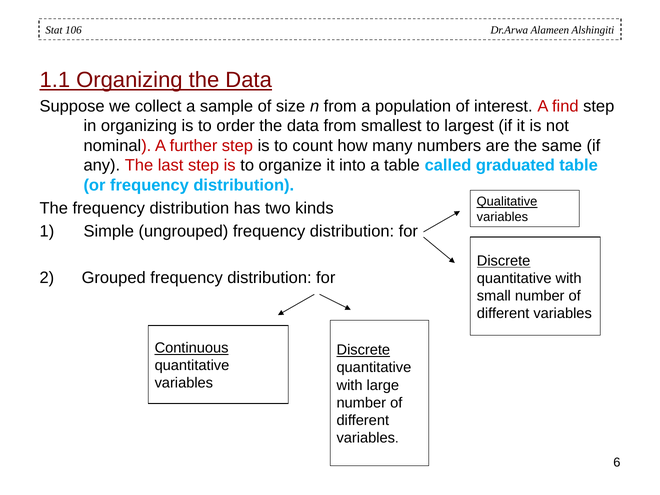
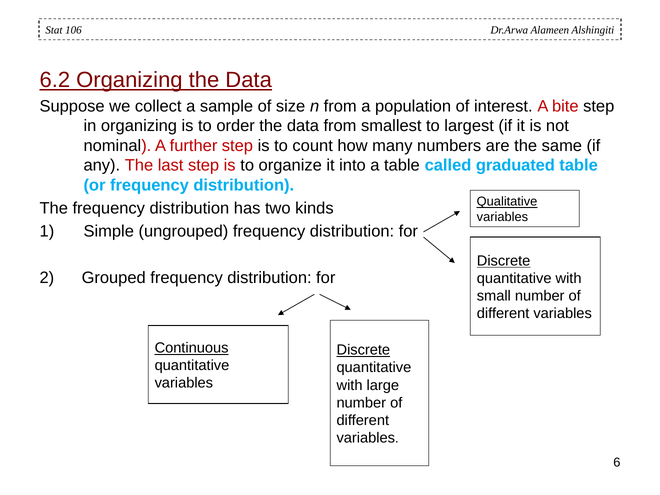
1.1: 1.1 -> 6.2 (55, 80)
find: find -> bite (565, 106)
